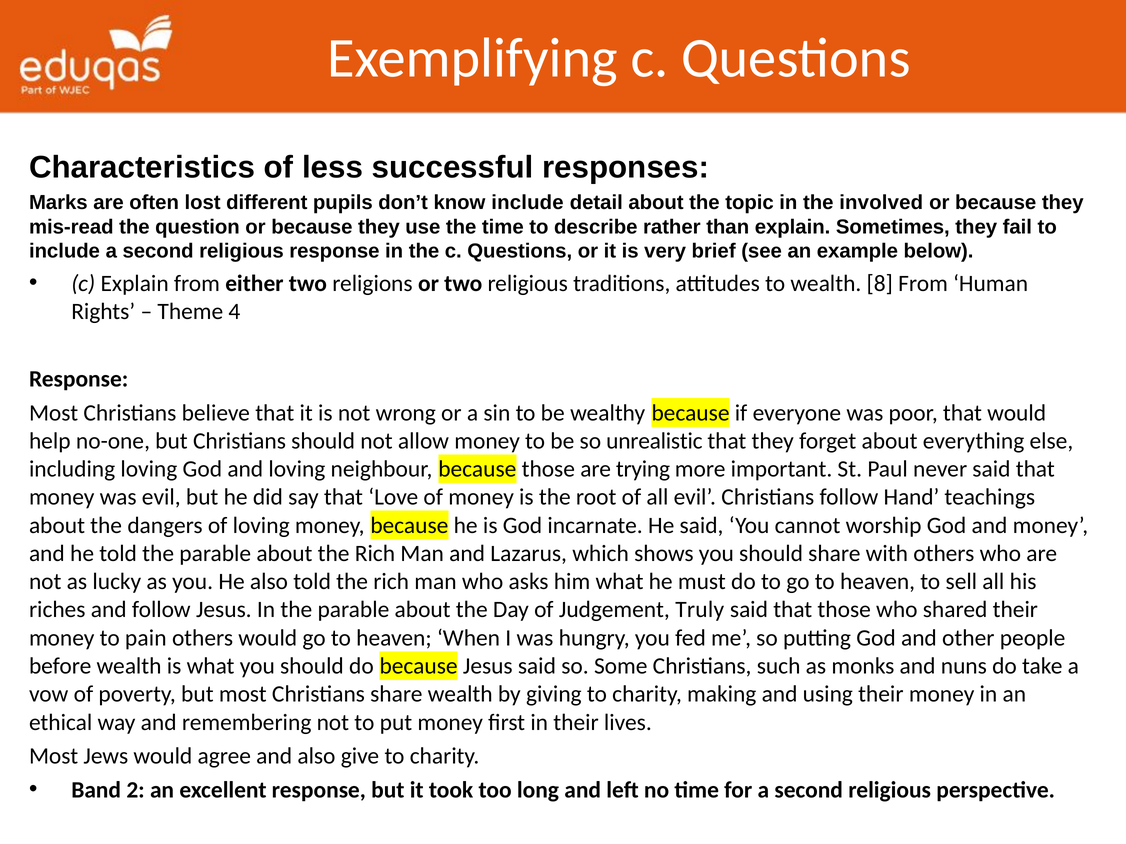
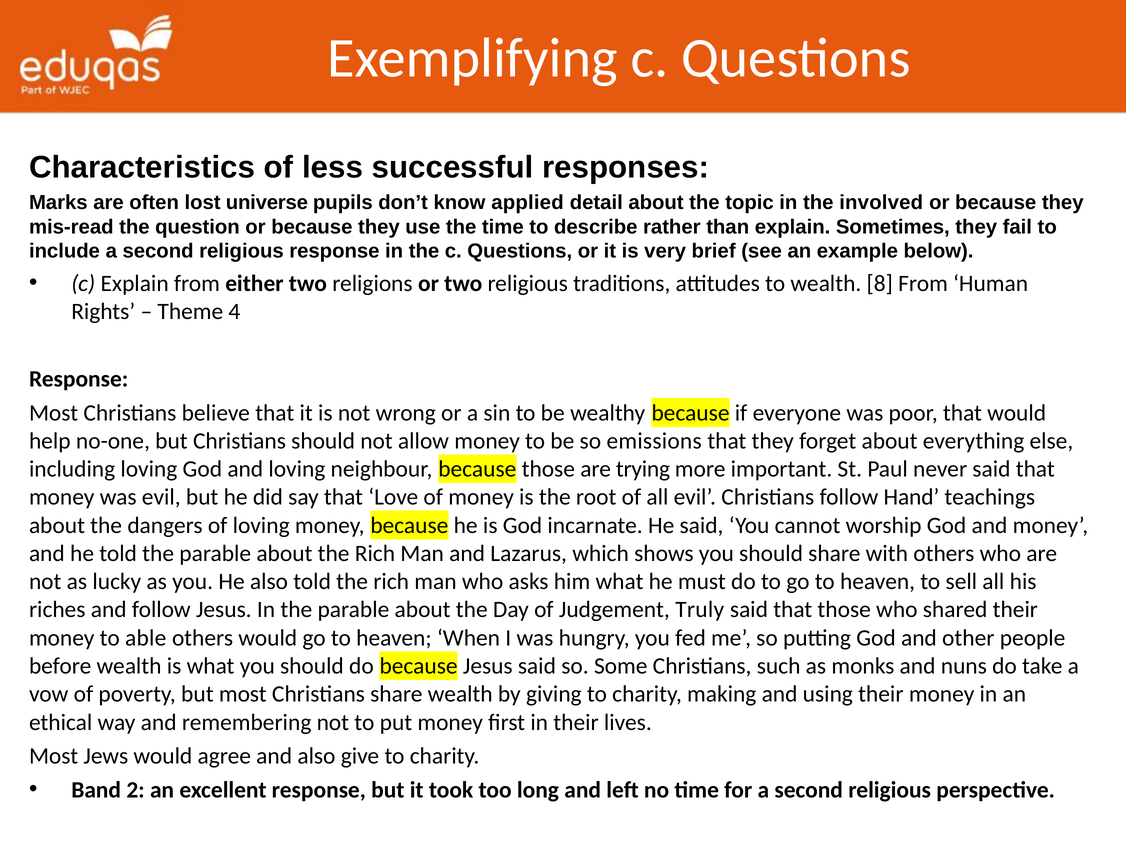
different: different -> universe (267, 203)
know include: include -> applied (527, 203)
unrealistic: unrealistic -> emissions (654, 441)
pain: pain -> able (146, 638)
